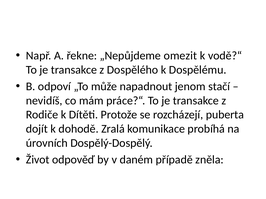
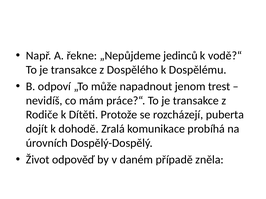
omezit: omezit -> jedinců (181, 56)
stačí: stačí -> trest (219, 87)
